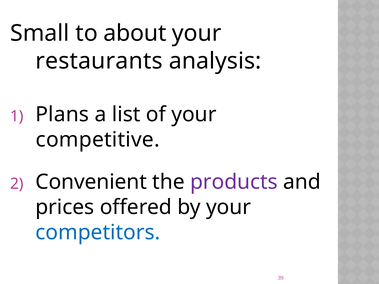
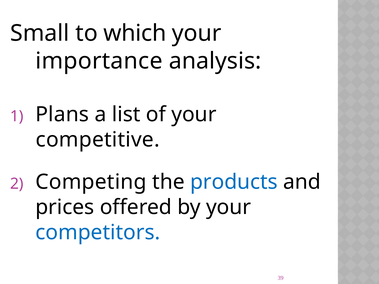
about: about -> which (135, 33)
restaurants: restaurants -> importance (99, 61)
Convenient: Convenient -> Competing (91, 182)
products colour: purple -> blue (234, 182)
